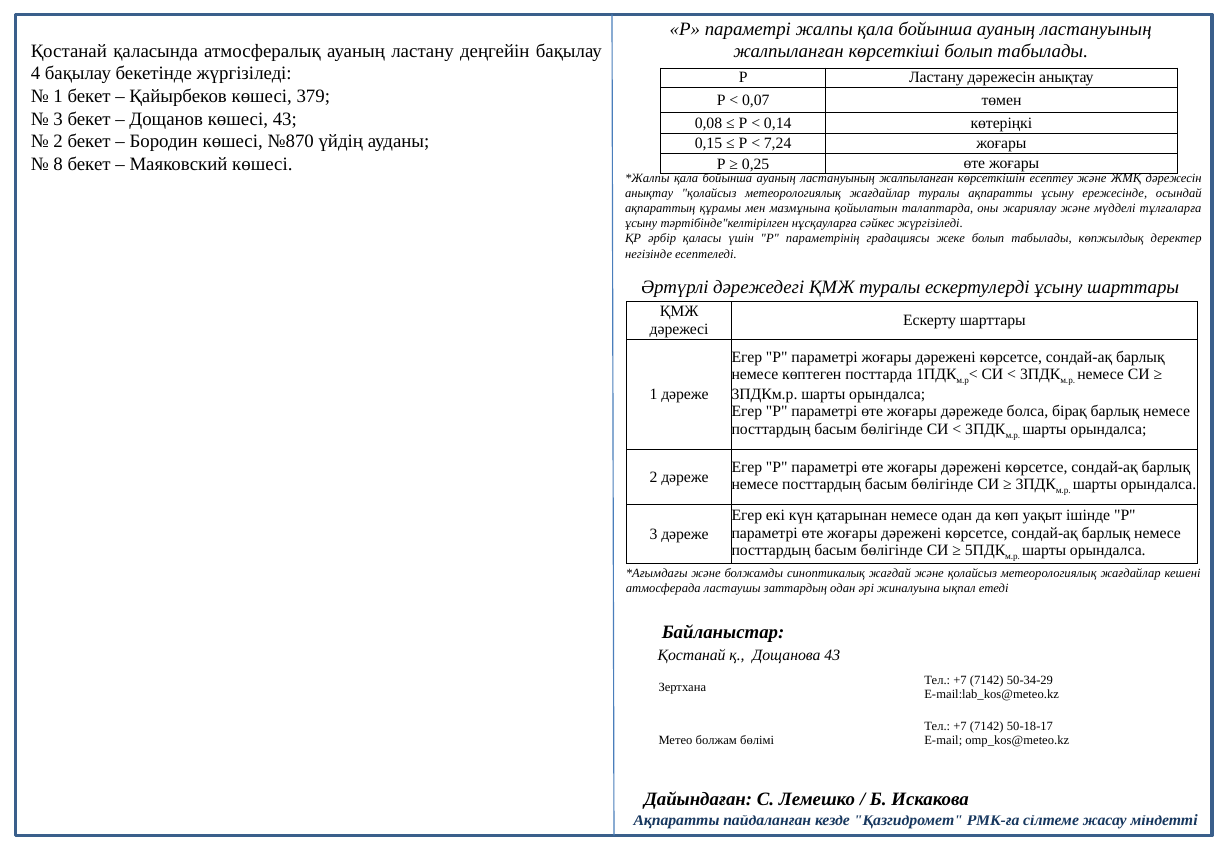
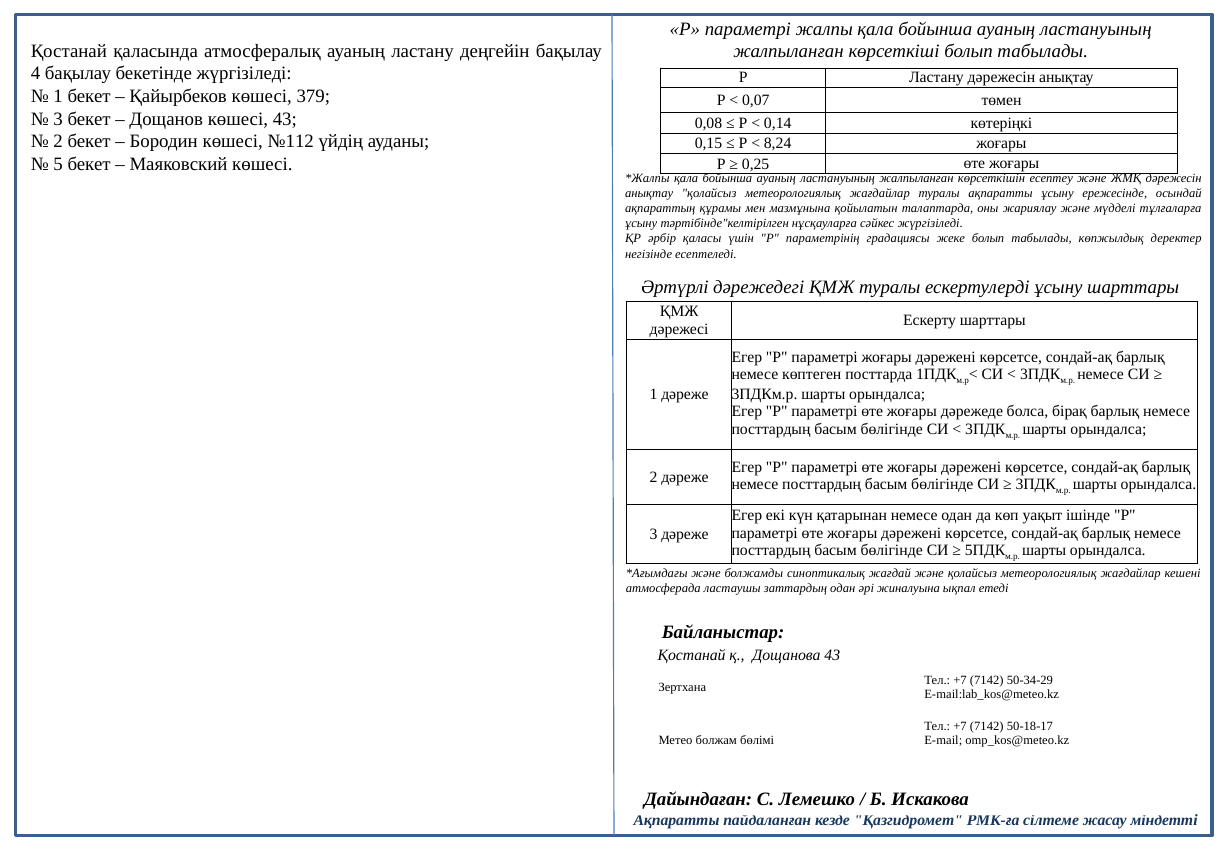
№870: №870 -> №112 (291, 142)
7,24: 7,24 -> 8,24 (778, 144)
8: 8 -> 5 (58, 164)
